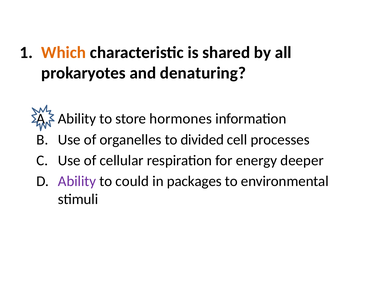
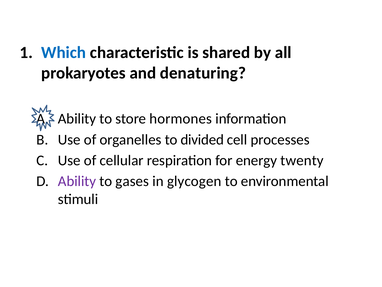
Which colour: orange -> blue (64, 52)
deeper: deeper -> twenty (302, 160)
could: could -> gases (132, 181)
packages: packages -> glycogen (194, 181)
